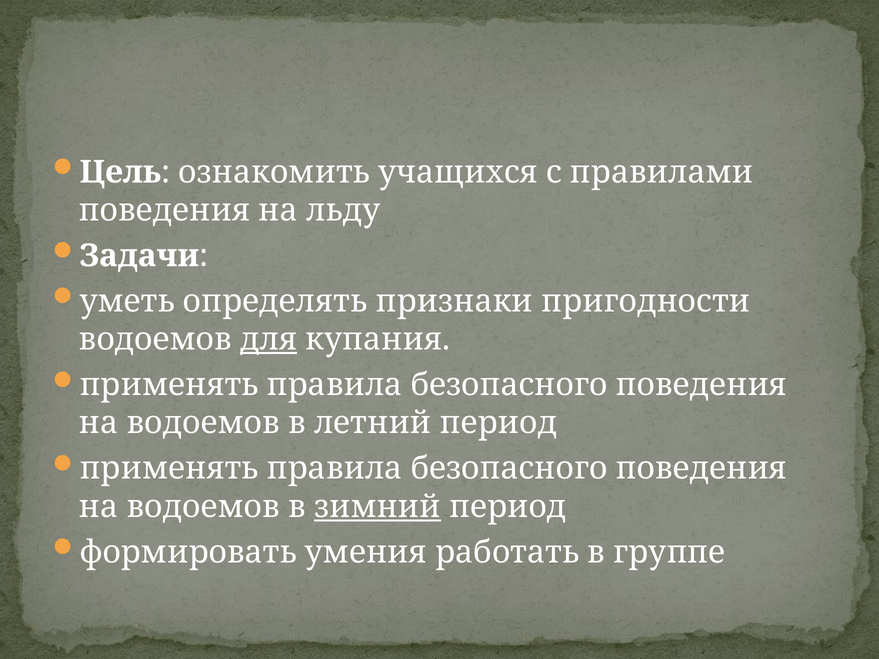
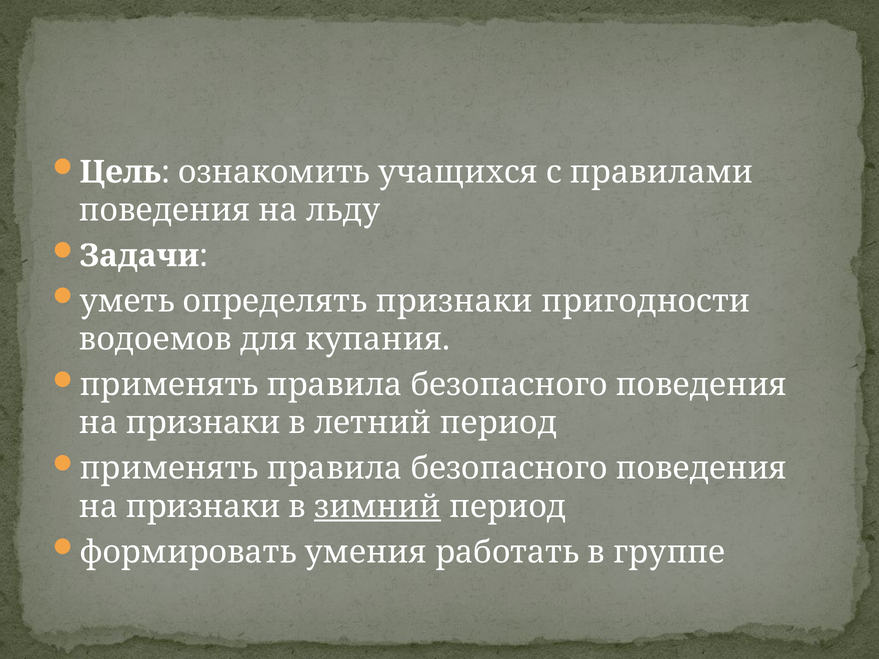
для underline: present -> none (269, 340)
водоемов: водоемов -> признаки (203, 423)
водоемов: водоемов -> признаки (203, 507)
